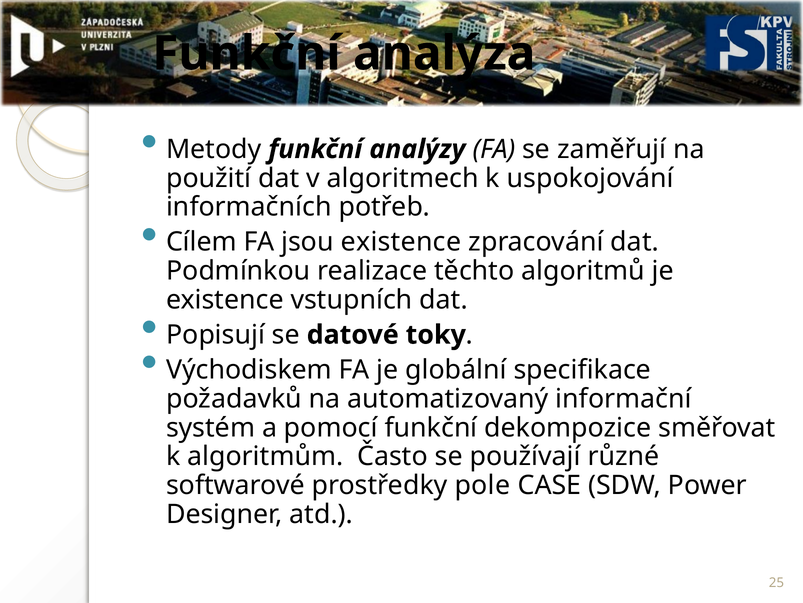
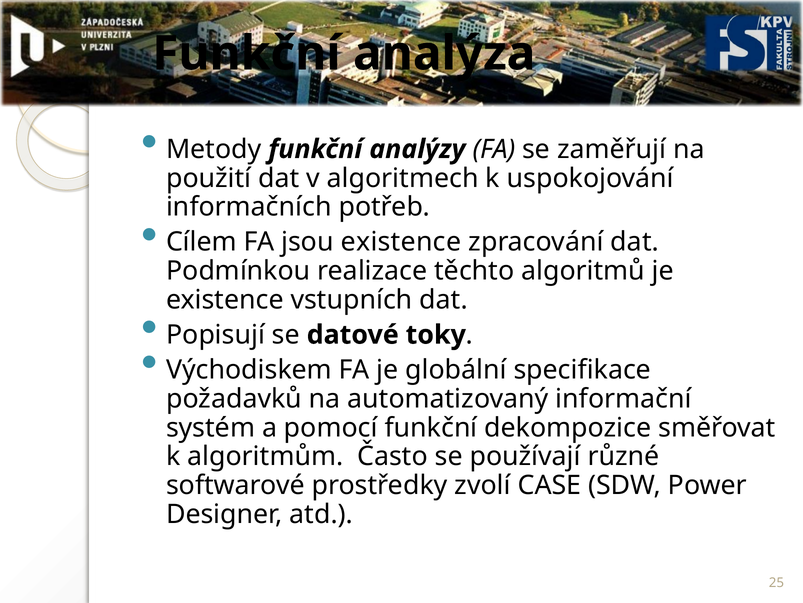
pole: pole -> zvolí (483, 485)
